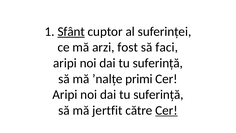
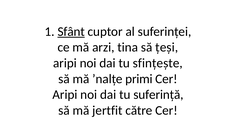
fost: fost -> tina (128, 47)
faci: faci -> țeși (167, 47)
suferință: suferință -> sfințește (158, 63)
Cer underline: present -> none (166, 110)
